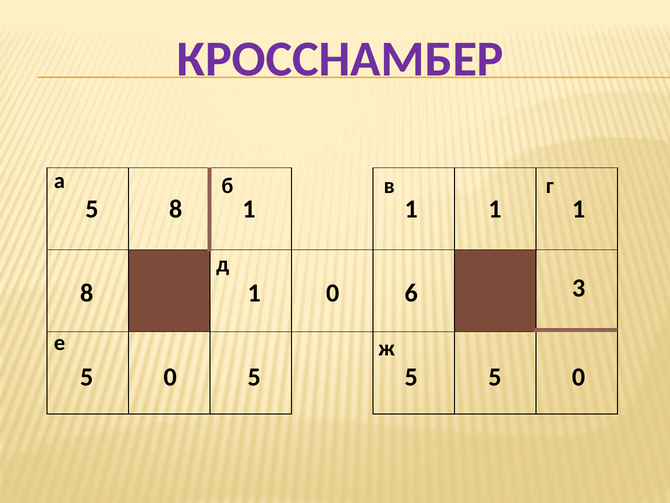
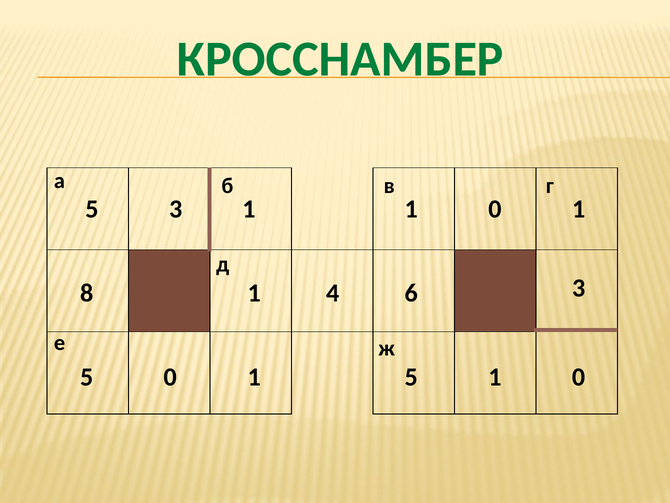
КРОССНАМБЕР colour: purple -> green (340, 59)
5 8: 8 -> 3 (176, 209)
1: 1 -> 0 (495, 209)
1 0: 0 -> 4 (333, 293)
5 0 5: 5 -> 1 (254, 377)
5: 5 -> 1 (495, 377)
